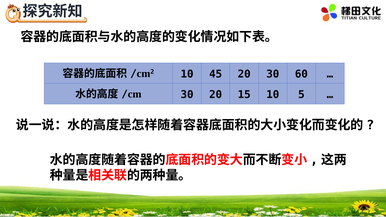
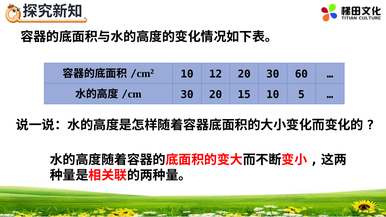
45: 45 -> 12 (216, 74)
